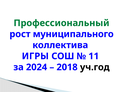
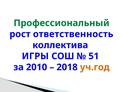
муниципального: муниципального -> ответственность (73, 34)
11: 11 -> 51 (94, 56)
2024: 2024 -> 2010 (37, 67)
уч.год colour: black -> orange (95, 67)
